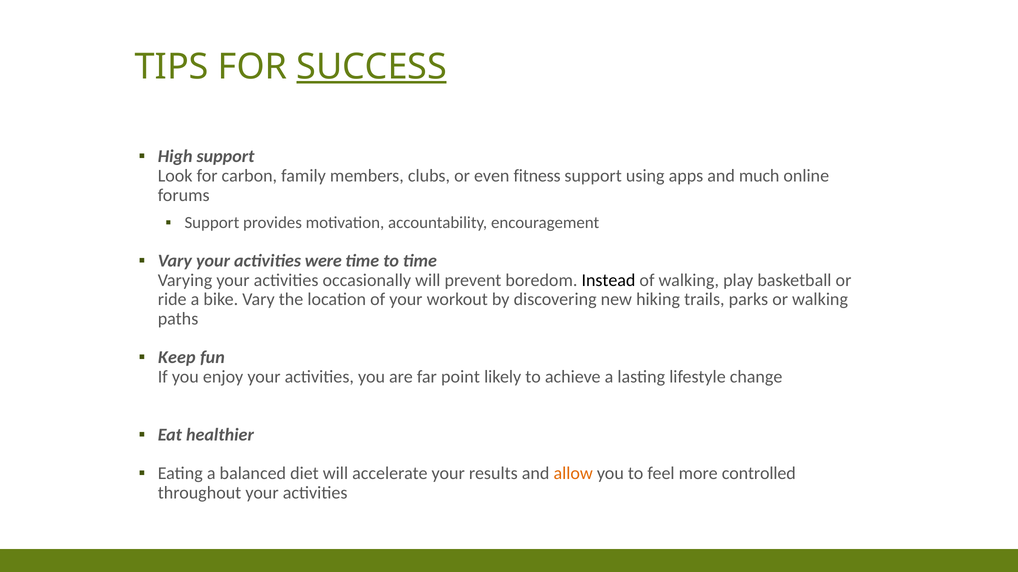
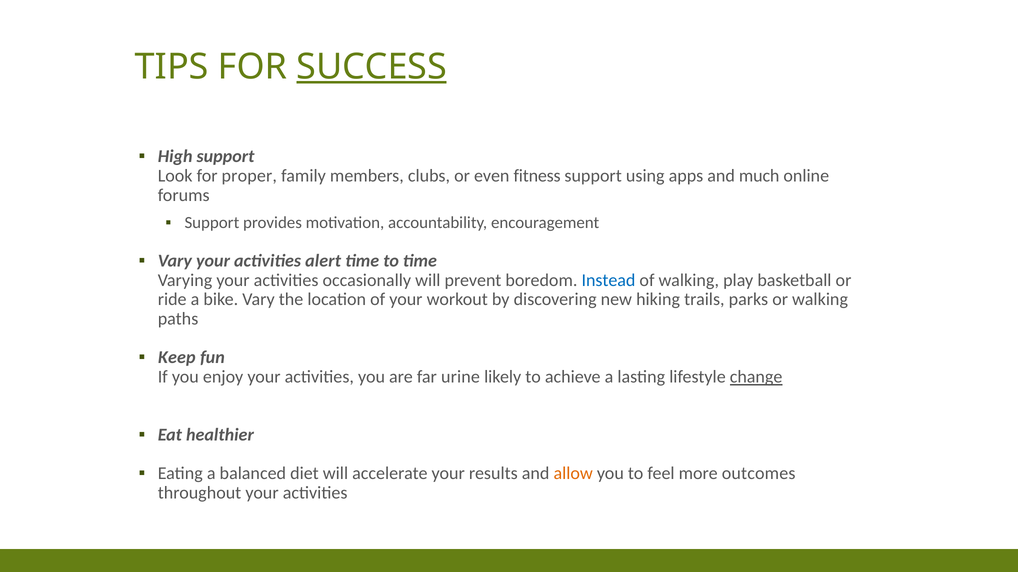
carbon: carbon -> proper (249, 176)
were: were -> alert (323, 261)
Instead colour: black -> blue (608, 280)
point: point -> urine (460, 377)
change underline: none -> present (756, 377)
controlled: controlled -> outcomes (759, 474)
